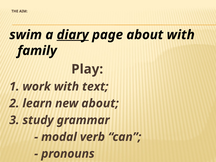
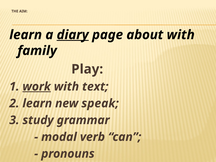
swim: swim -> learn (26, 35)
work underline: none -> present (37, 87)
new about: about -> speak (100, 103)
